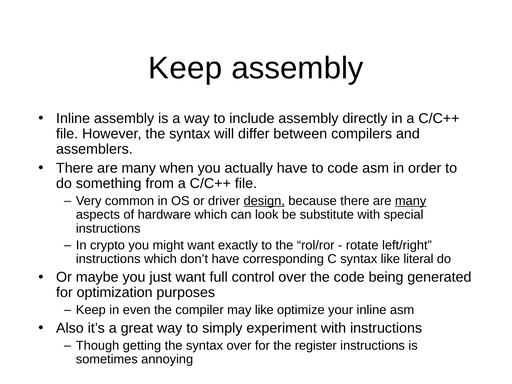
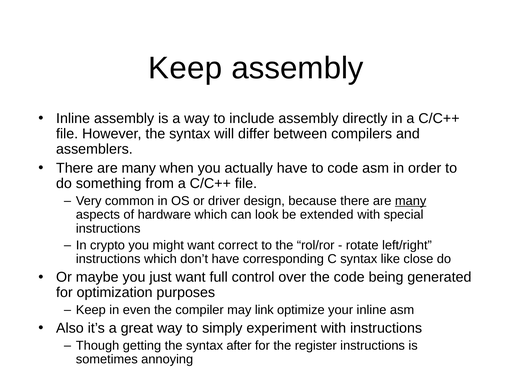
design underline: present -> none (264, 201)
substitute: substitute -> extended (327, 215)
exactly: exactly -> correct (238, 245)
literal: literal -> close (418, 259)
may like: like -> link (264, 310)
syntax over: over -> after (239, 346)
